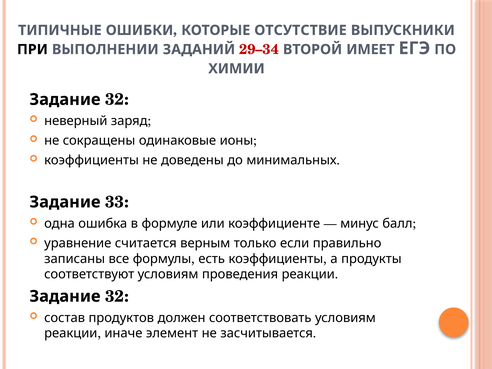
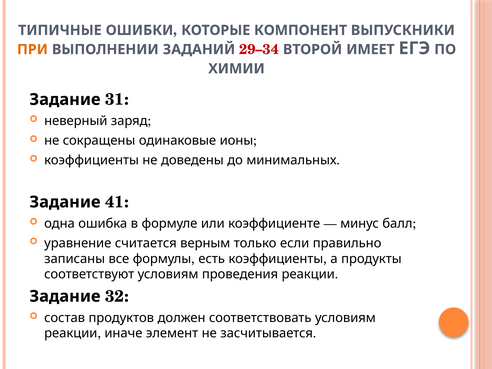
ОТСУТСТВИЕ: ОТСУТСТВИЕ -> КОМПОНЕНТ (301, 30)
ПРИ colour: black -> orange (32, 49)
32: 32 -> 31 (117, 100)
33: 33 -> 41 (117, 202)
